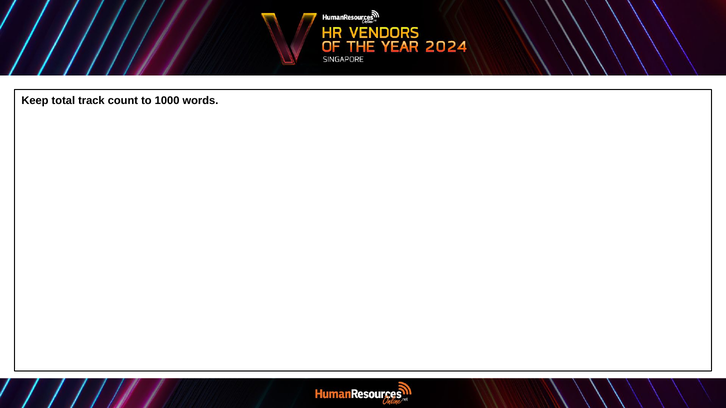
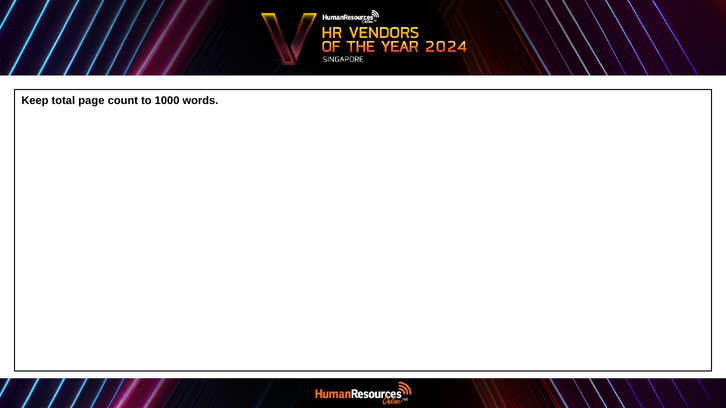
track: track -> page (91, 101)
